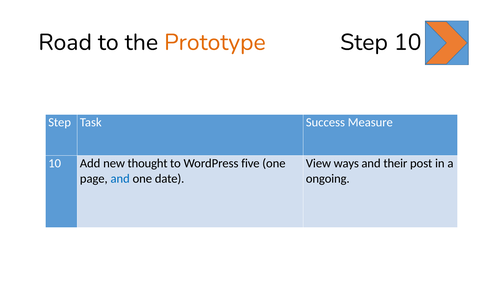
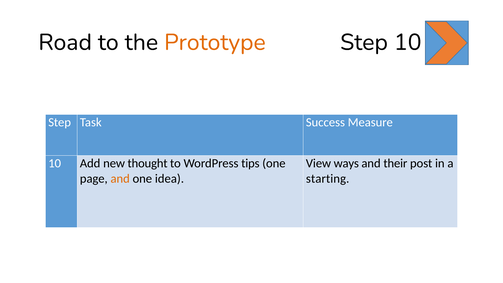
five: five -> tips (250, 163)
and colour: blue -> orange (120, 179)
date: date -> idea (169, 179)
ongoing: ongoing -> starting (328, 179)
